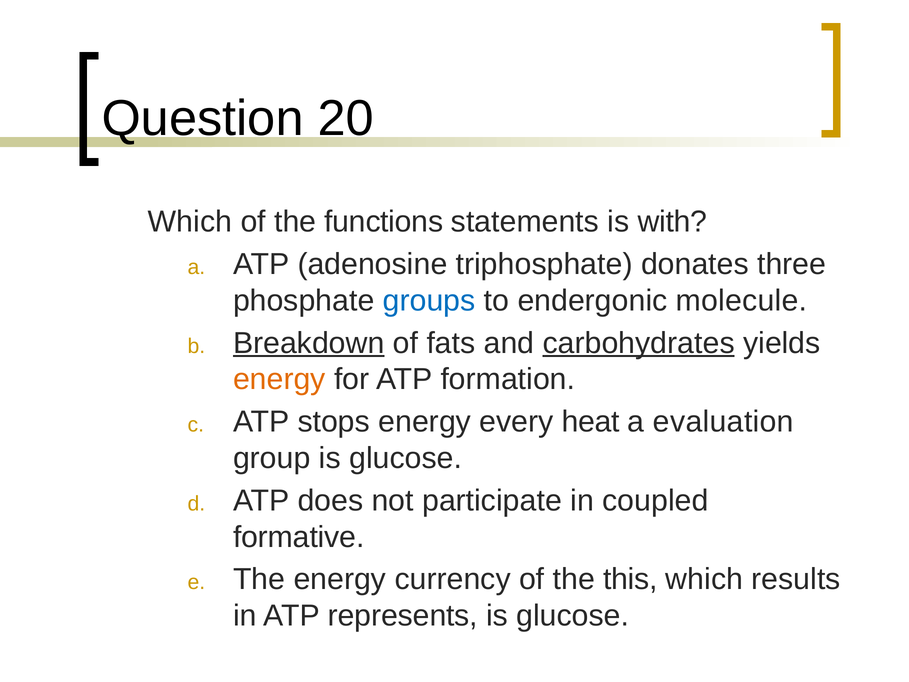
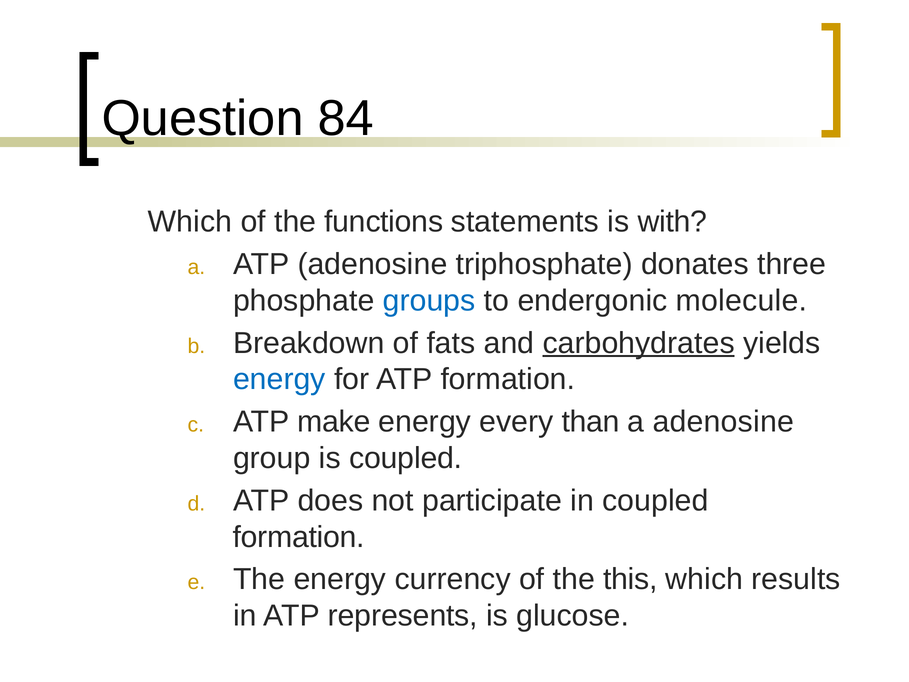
20: 20 -> 84 (346, 119)
Breakdown underline: present -> none (309, 343)
energy colour: orange -> blue (279, 379)
stops: stops -> make (334, 422)
heat: heat -> than (591, 422)
a evaluation: evaluation -> adenosine (723, 422)
group is glucose: glucose -> coupled (406, 458)
formative: formative -> formation (299, 537)
